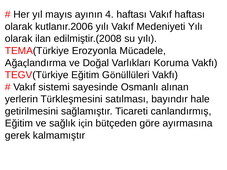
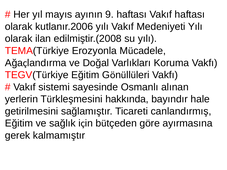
4: 4 -> 9 (109, 15)
satılması: satılması -> hakkında (127, 99)
